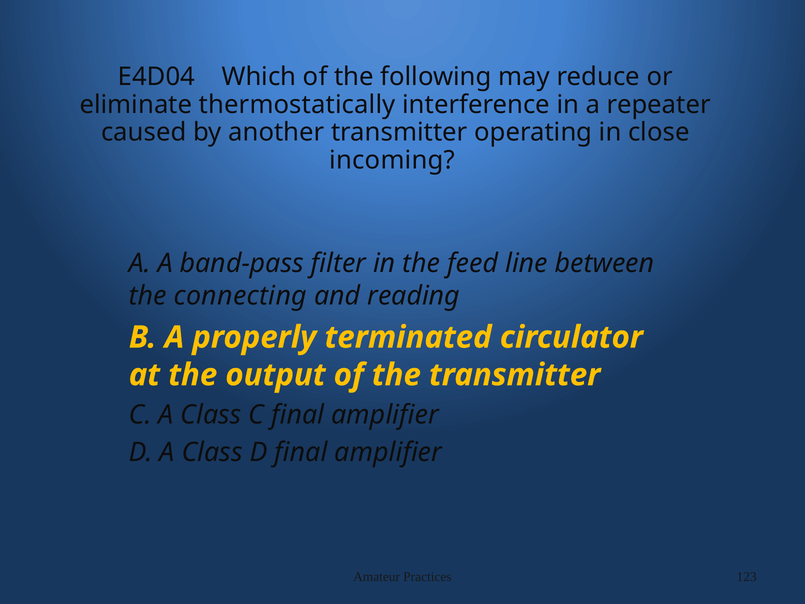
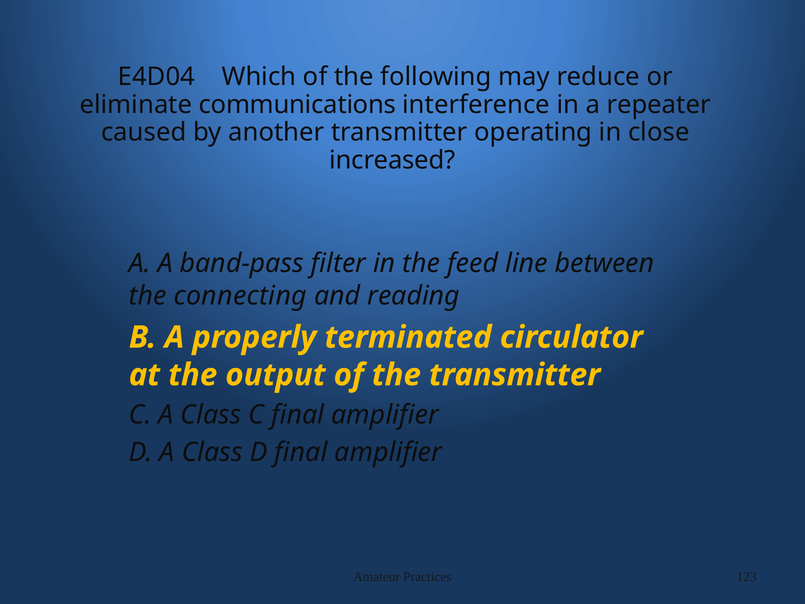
thermostatically: thermostatically -> communications (297, 105)
incoming: incoming -> increased (392, 160)
